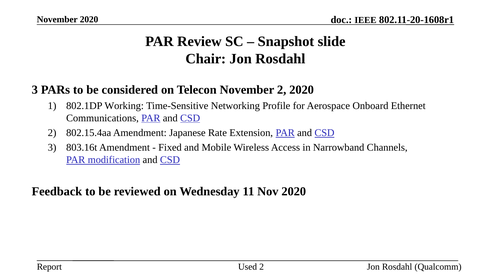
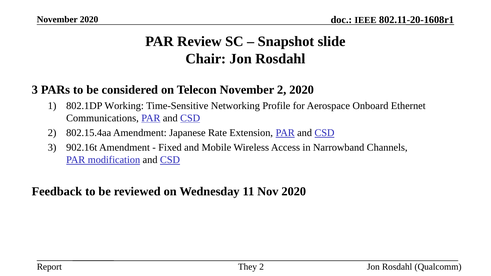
803.16t: 803.16t -> 902.16t (82, 148)
Used: Used -> They (248, 267)
